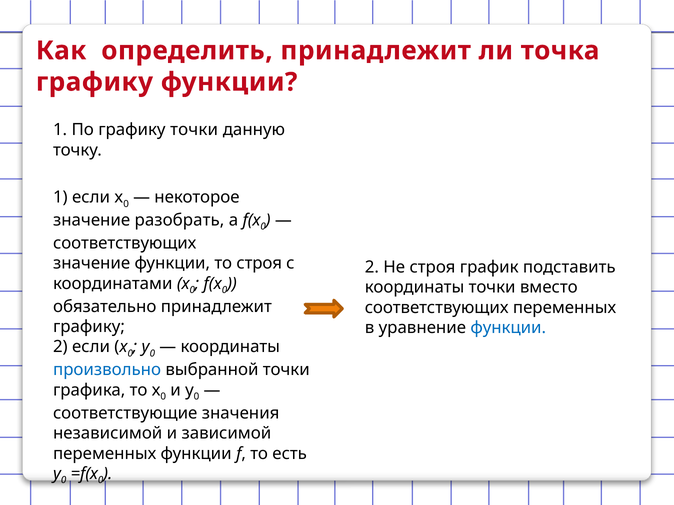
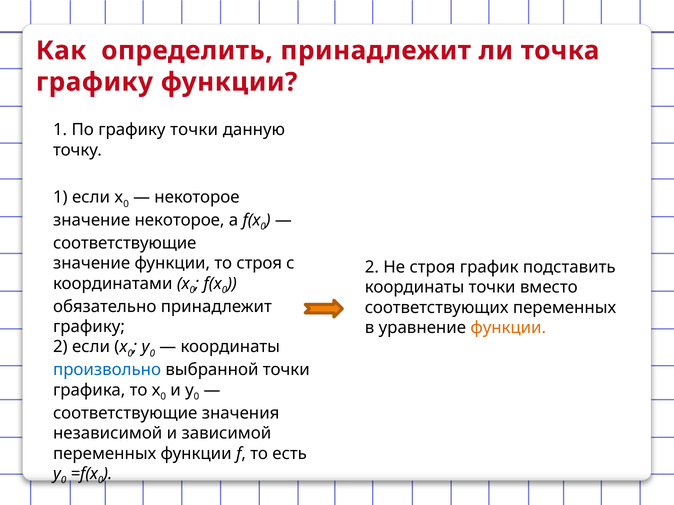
значение разобрать: разобрать -> некоторое (180, 220)
соответствующих: соответствующих -> соответствующие (125, 243)
функции colour: blue -> orange (508, 328)
